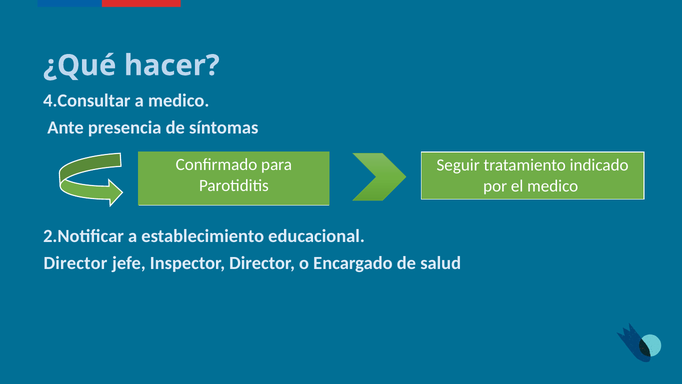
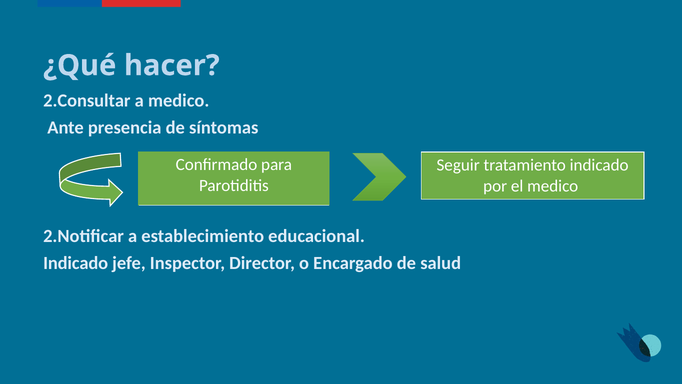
4.Consultar: 4.Consultar -> 2.Consultar (87, 100)
Director: Director -> Indicado (76, 263)
